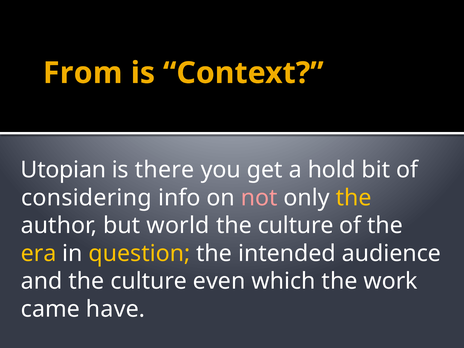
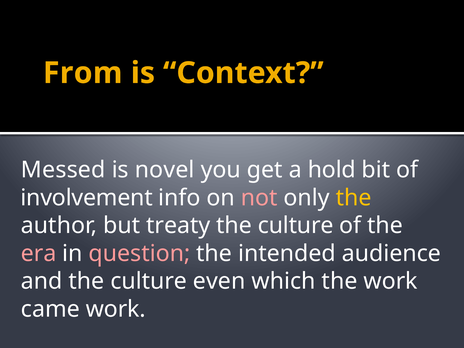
Utopian: Utopian -> Messed (63, 170)
there: there -> novel (165, 170)
considering: considering -> involvement (87, 198)
world: world -> treaty (178, 226)
era colour: yellow -> pink (39, 253)
question colour: yellow -> pink (139, 253)
came have: have -> work (116, 309)
